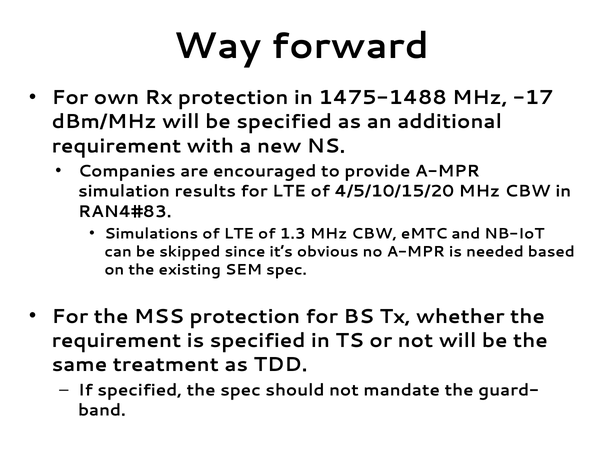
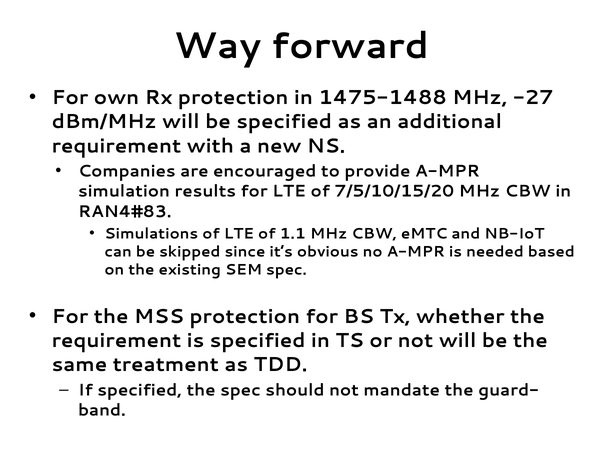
-17: -17 -> -27 (533, 97)
4/5/10/15/20: 4/5/10/15/20 -> 7/5/10/15/20 (394, 191)
1.3: 1.3 -> 1.1 (293, 233)
